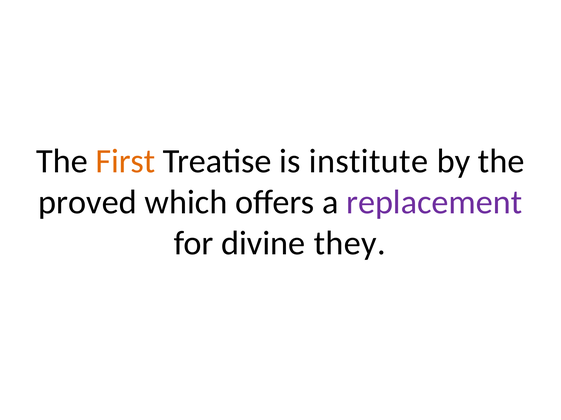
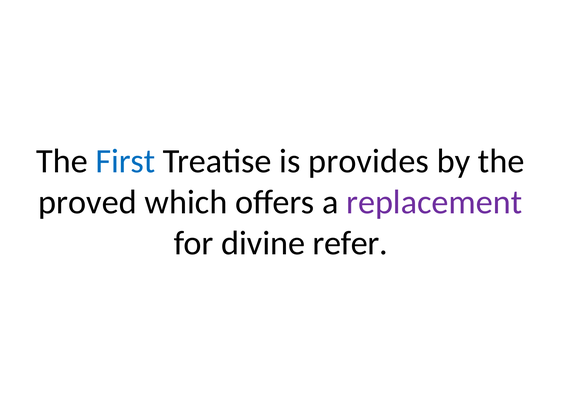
First colour: orange -> blue (125, 161)
institute: institute -> provides (369, 161)
they: they -> refer (350, 244)
